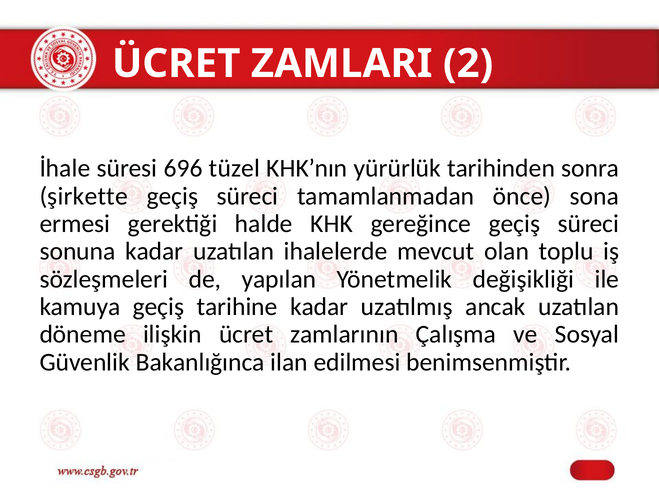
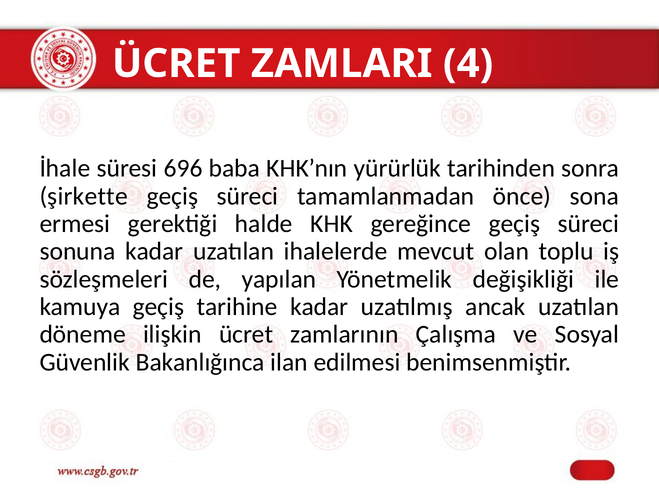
2: 2 -> 4 (468, 64)
tüzel: tüzel -> baba (234, 168)
